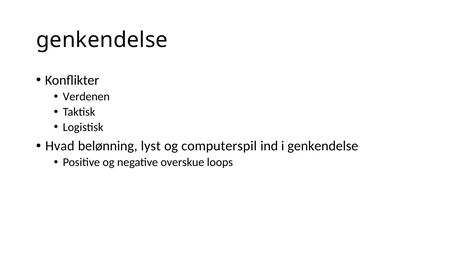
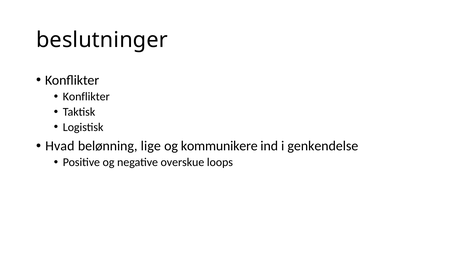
genkendelse: genkendelse -> beslutninger (102, 40)
Verdenen: Verdenen -> Konflikter (86, 96)
lyst: lyst -> lige (151, 146)
computerspil: computerspil -> kommunikere (219, 146)
